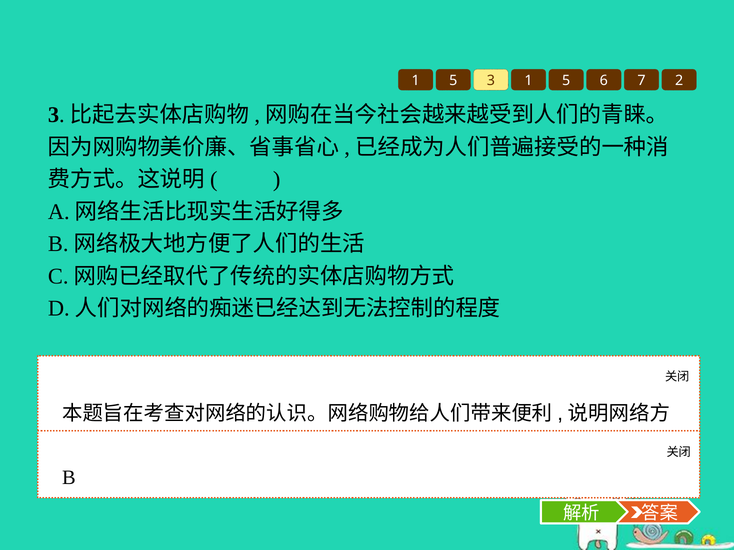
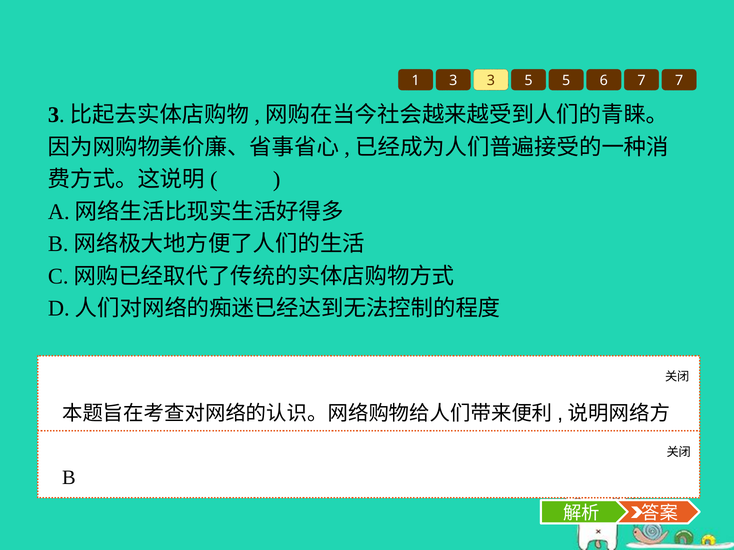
5: 5 -> 3 (453, 81)
3 1: 1 -> 5 (529, 81)
7 2: 2 -> 7 (679, 81)
